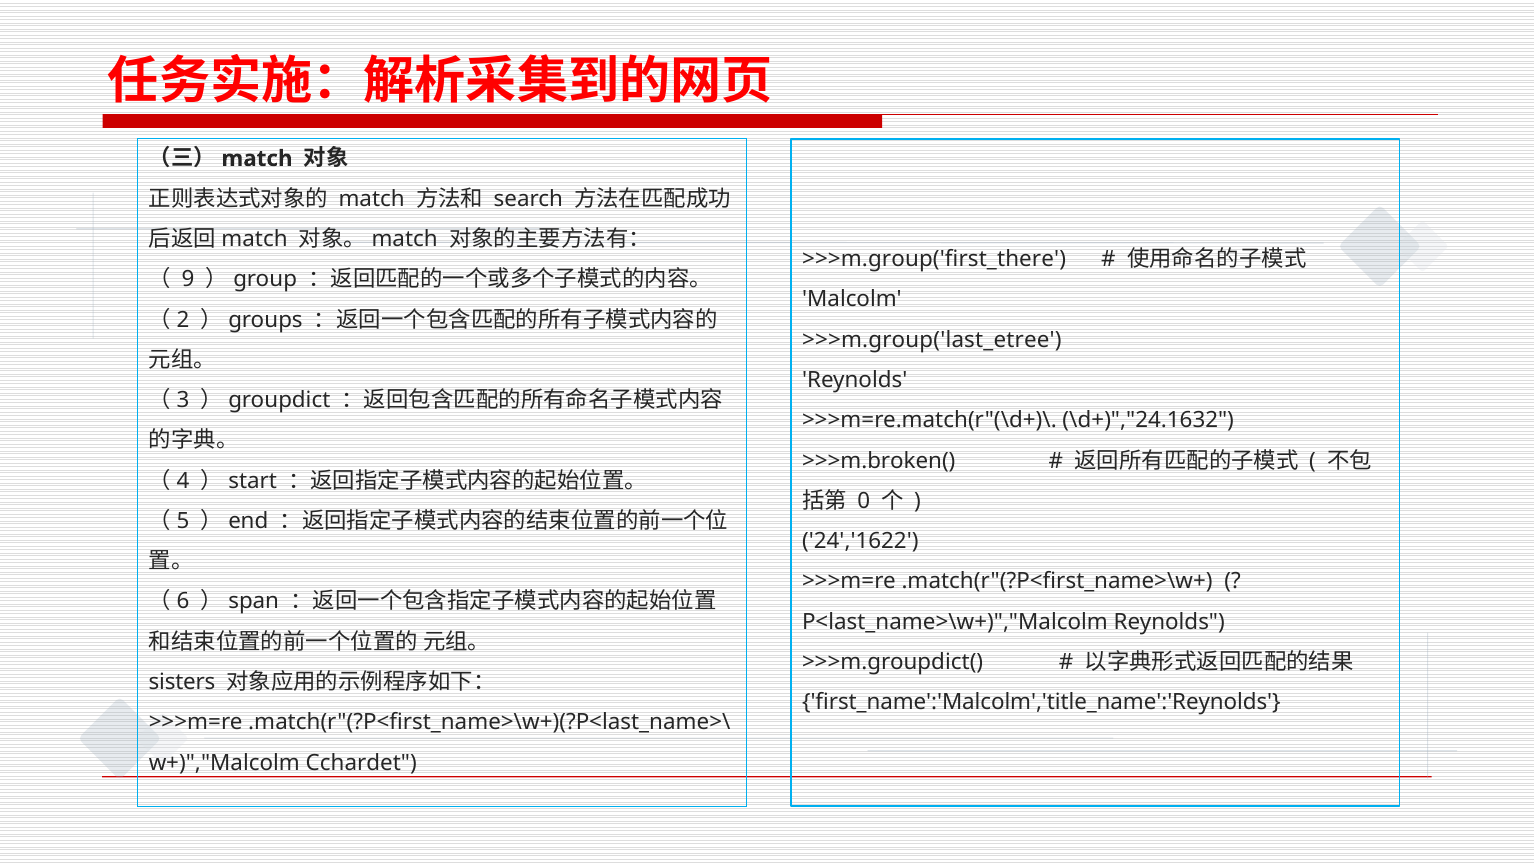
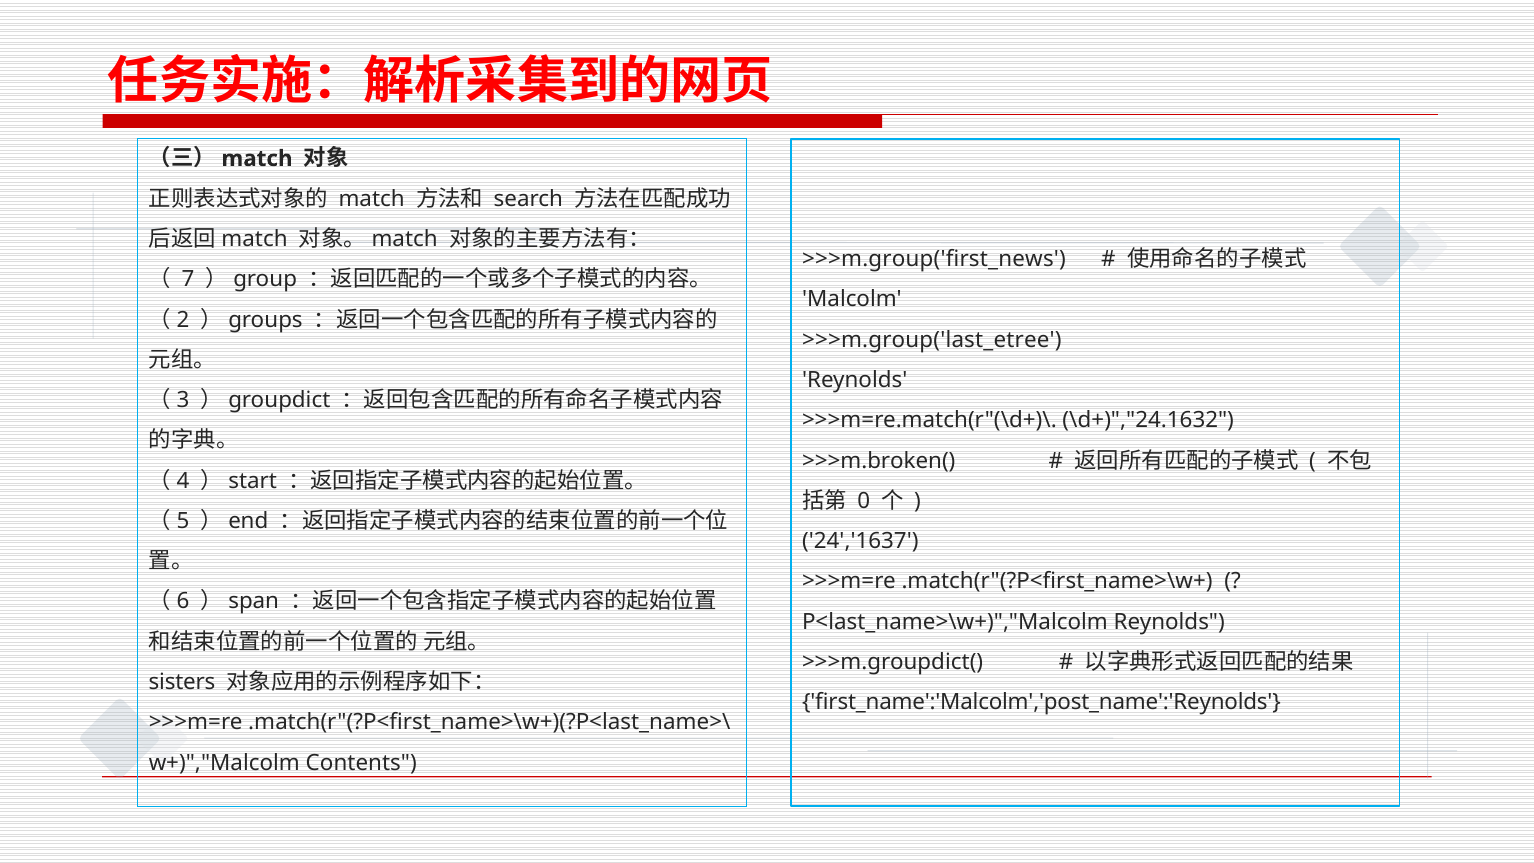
>>>m.group('ﬁrst_there: >>>m.group('ﬁrst_there -> >>>m.group('ﬁrst_news (934, 259)
9: 9 -> 7 (188, 279)
24','1622: 24','1622 -> 24','1637 (860, 541)
ﬁrst_name':'Malcolm','title_name':'Reynolds: ﬁrst_name':'Malcolm','title_name':'Reynolds -> ﬁrst_name':'Malcolm','post_name':'Reynolds (1041, 702)
Cchardet: Cchardet -> Contents (361, 763)
